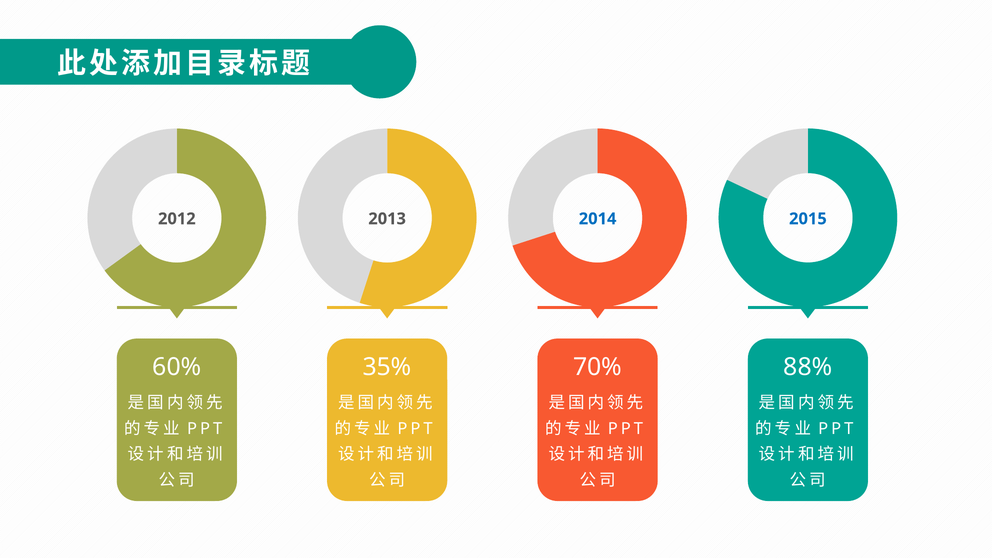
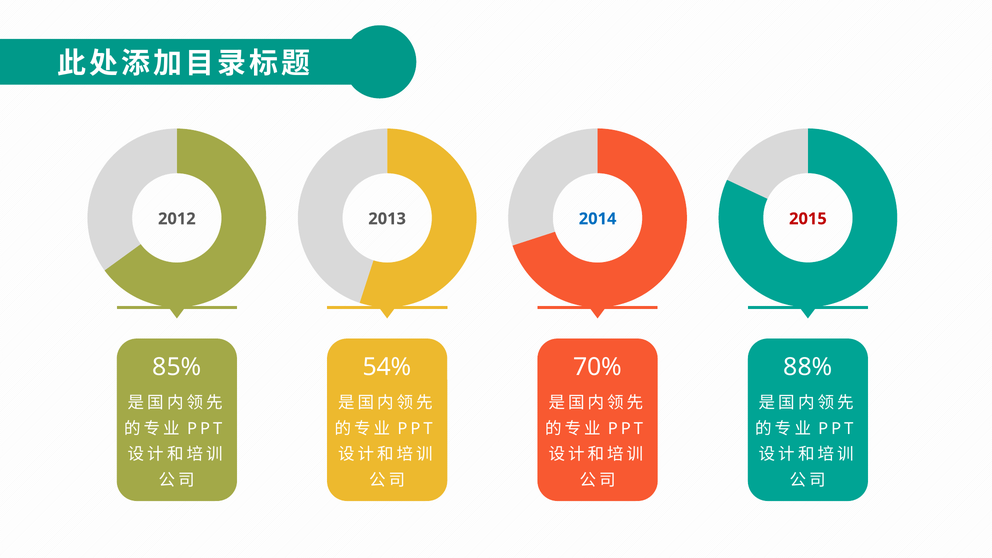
2015 colour: blue -> red (808, 219)
60%: 60% -> 85% (177, 367)
35%: 35% -> 54% (387, 367)
